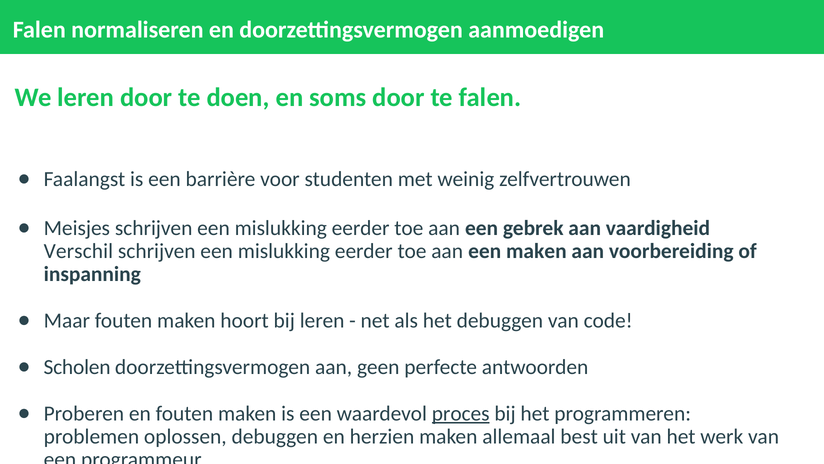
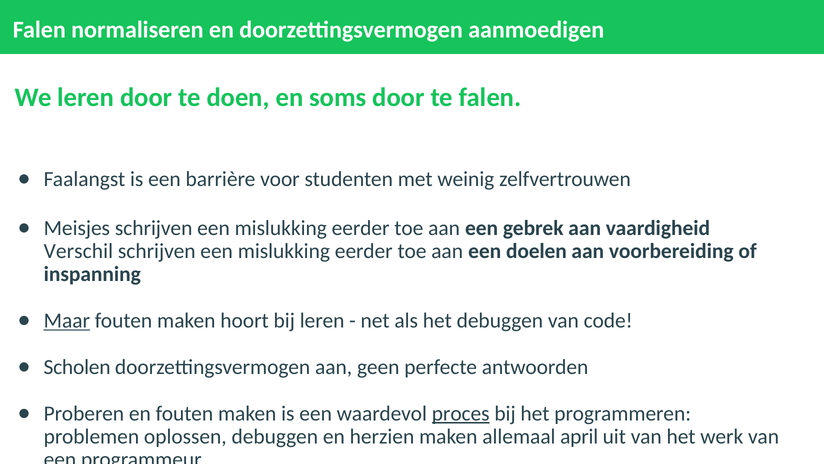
een maken: maken -> doelen (536, 251)
Maar underline: none -> present (67, 320)
best: best -> april (579, 436)
